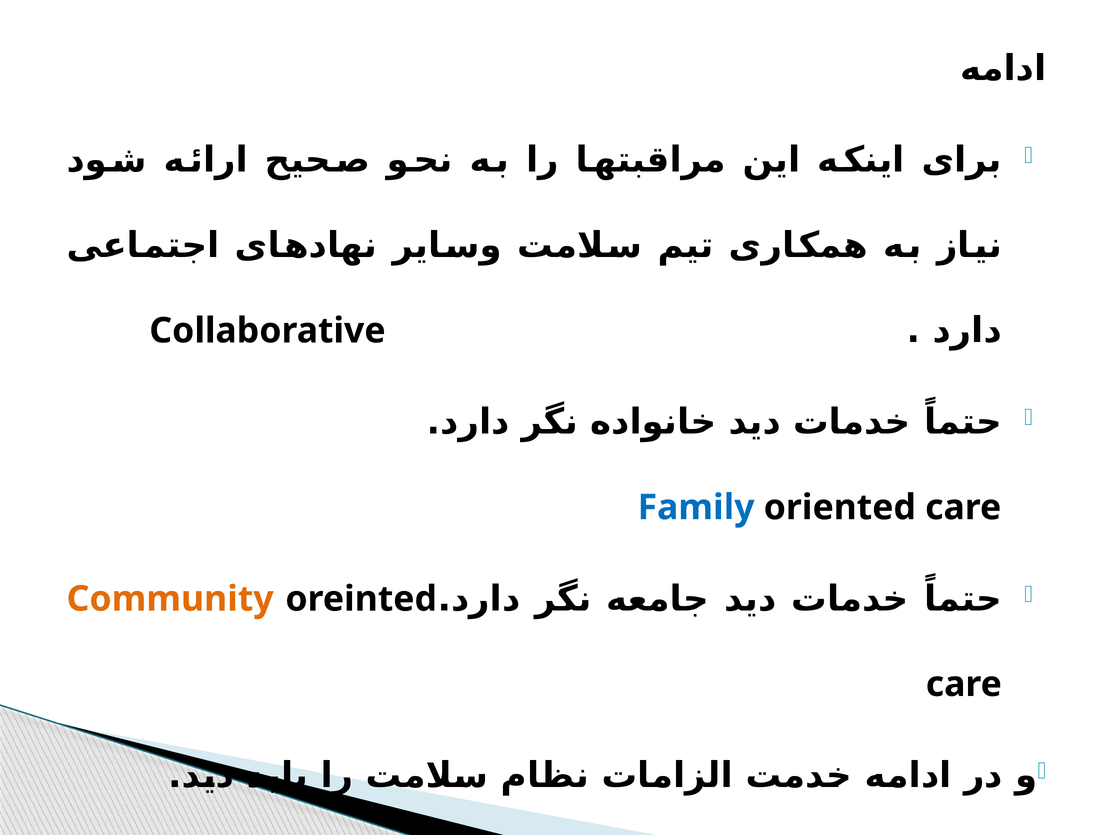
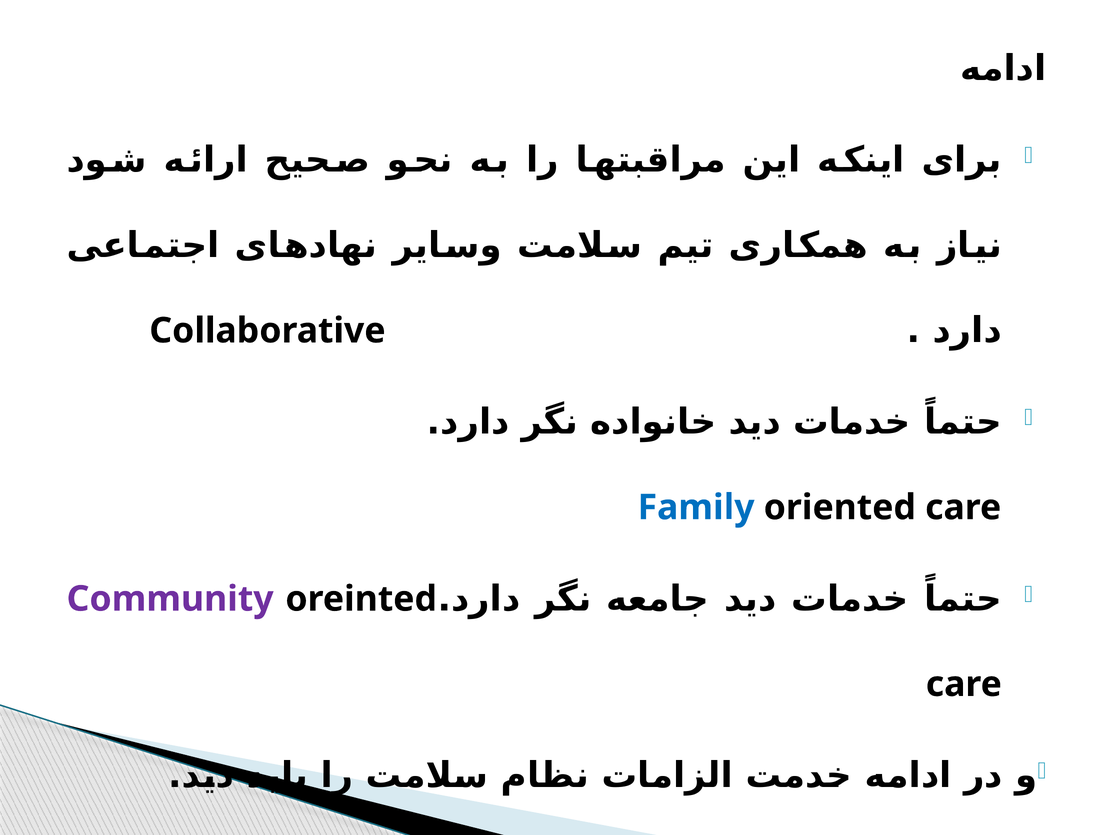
Community colour: orange -> purple (170, 599)
